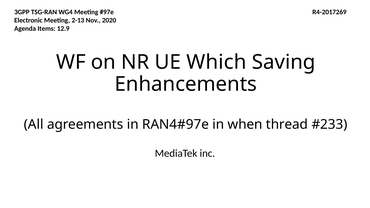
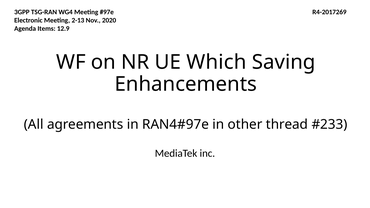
when: when -> other (245, 125)
